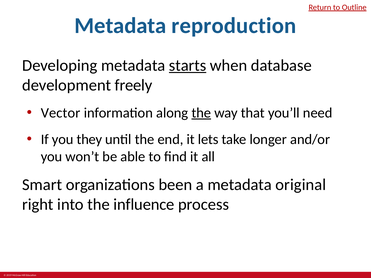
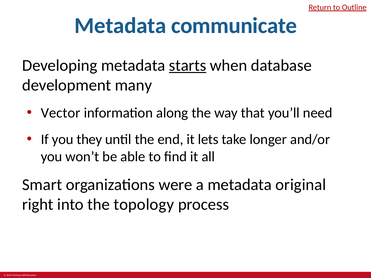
reproduction: reproduction -> communicate (234, 26)
freely: freely -> many (133, 85)
the underline: present -> none (201, 113)
been: been -> were (175, 185)
influence: influence -> topology (144, 205)
